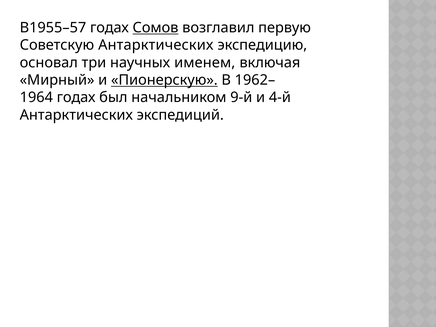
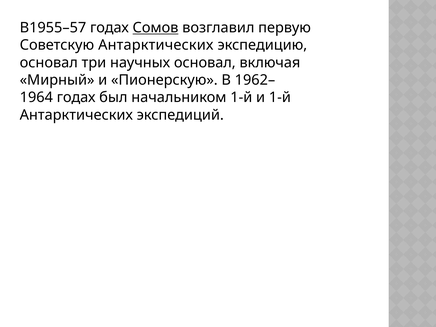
научных именем: именем -> основал (205, 63)
Пионерскую underline: present -> none (164, 80)
начальником 9-й: 9-й -> 1-й (241, 97)
и 4-й: 4-й -> 1-й (280, 97)
